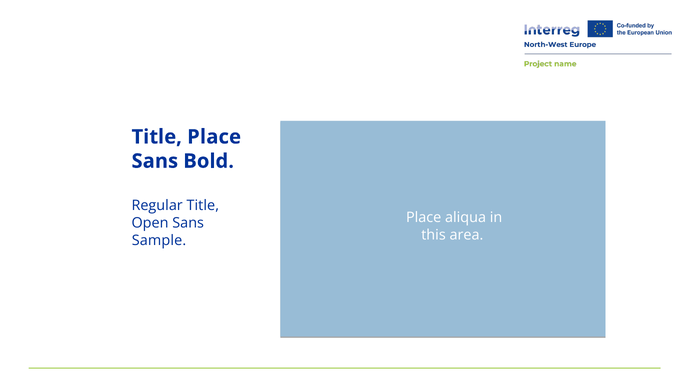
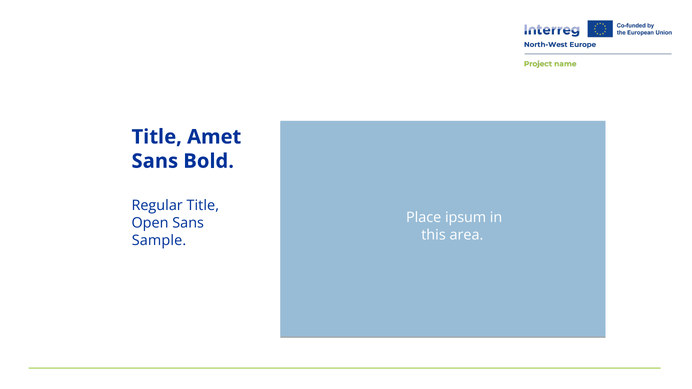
Title Place: Place -> Amet (214, 137)
aliqua: aliqua -> ipsum (466, 218)
